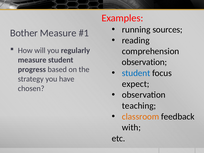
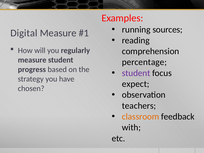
Bother: Bother -> Digital (24, 33)
observation: observation -> percentage (144, 62)
student colour: blue -> purple (136, 73)
teaching: teaching -> teachers (139, 106)
